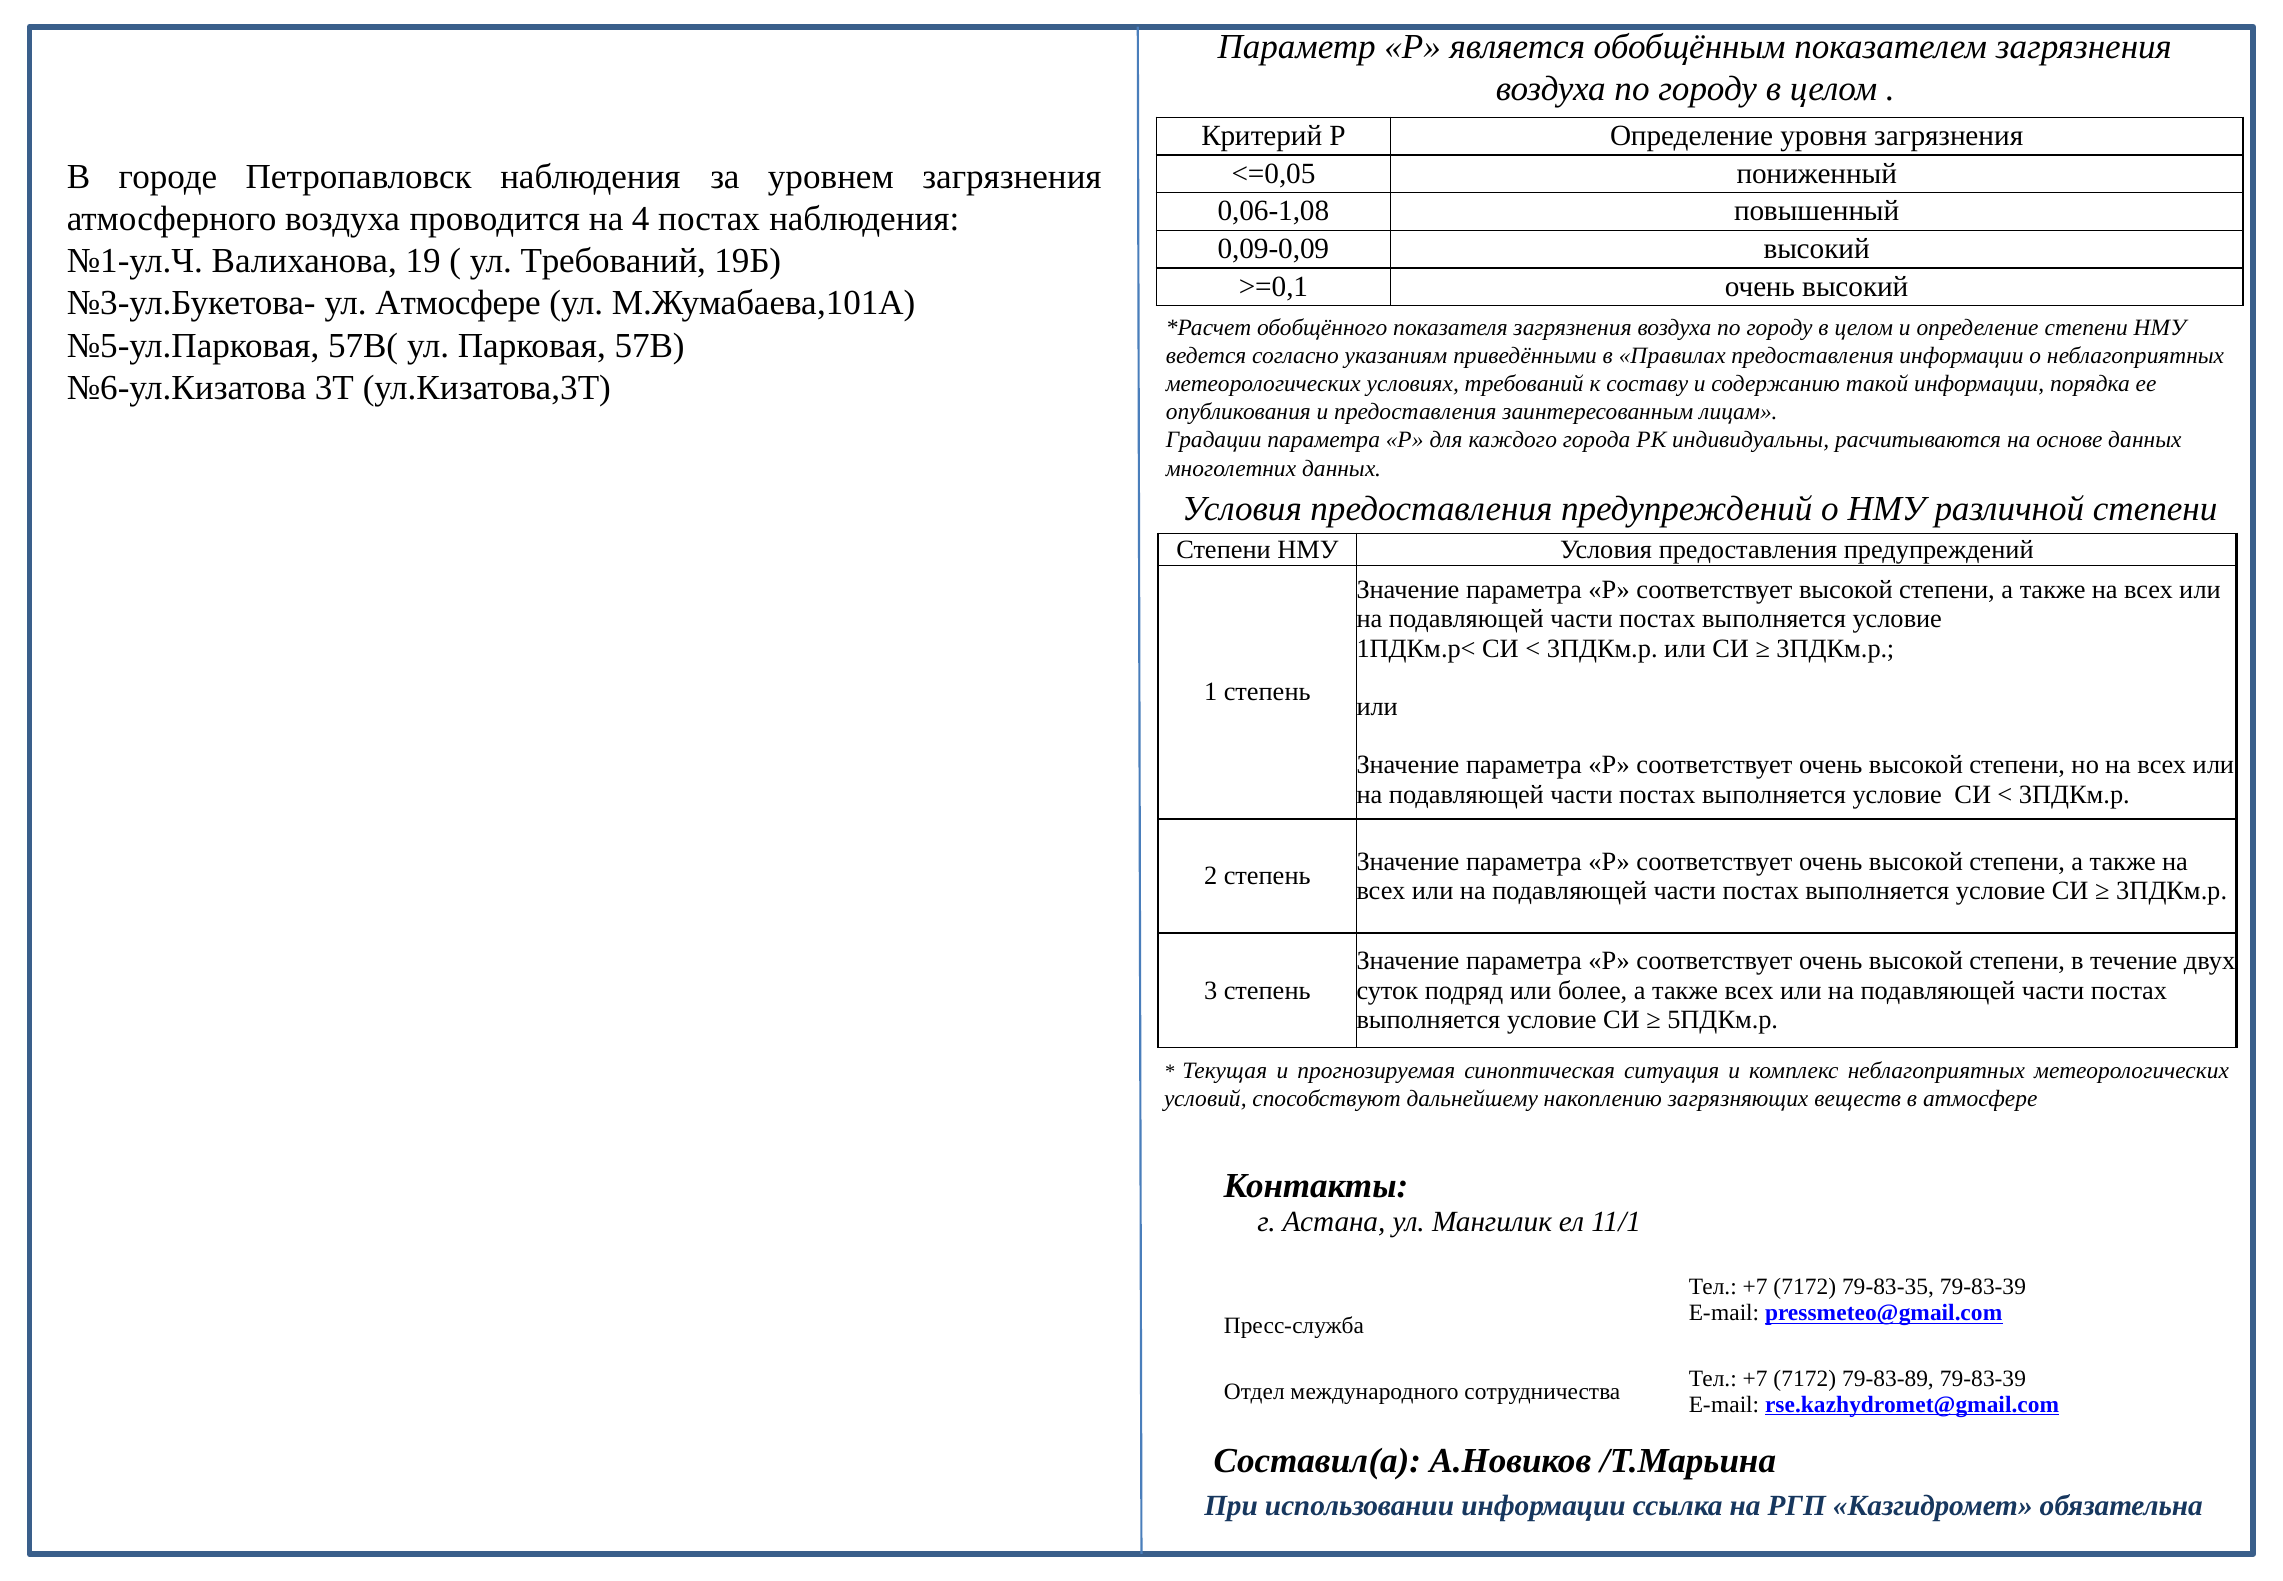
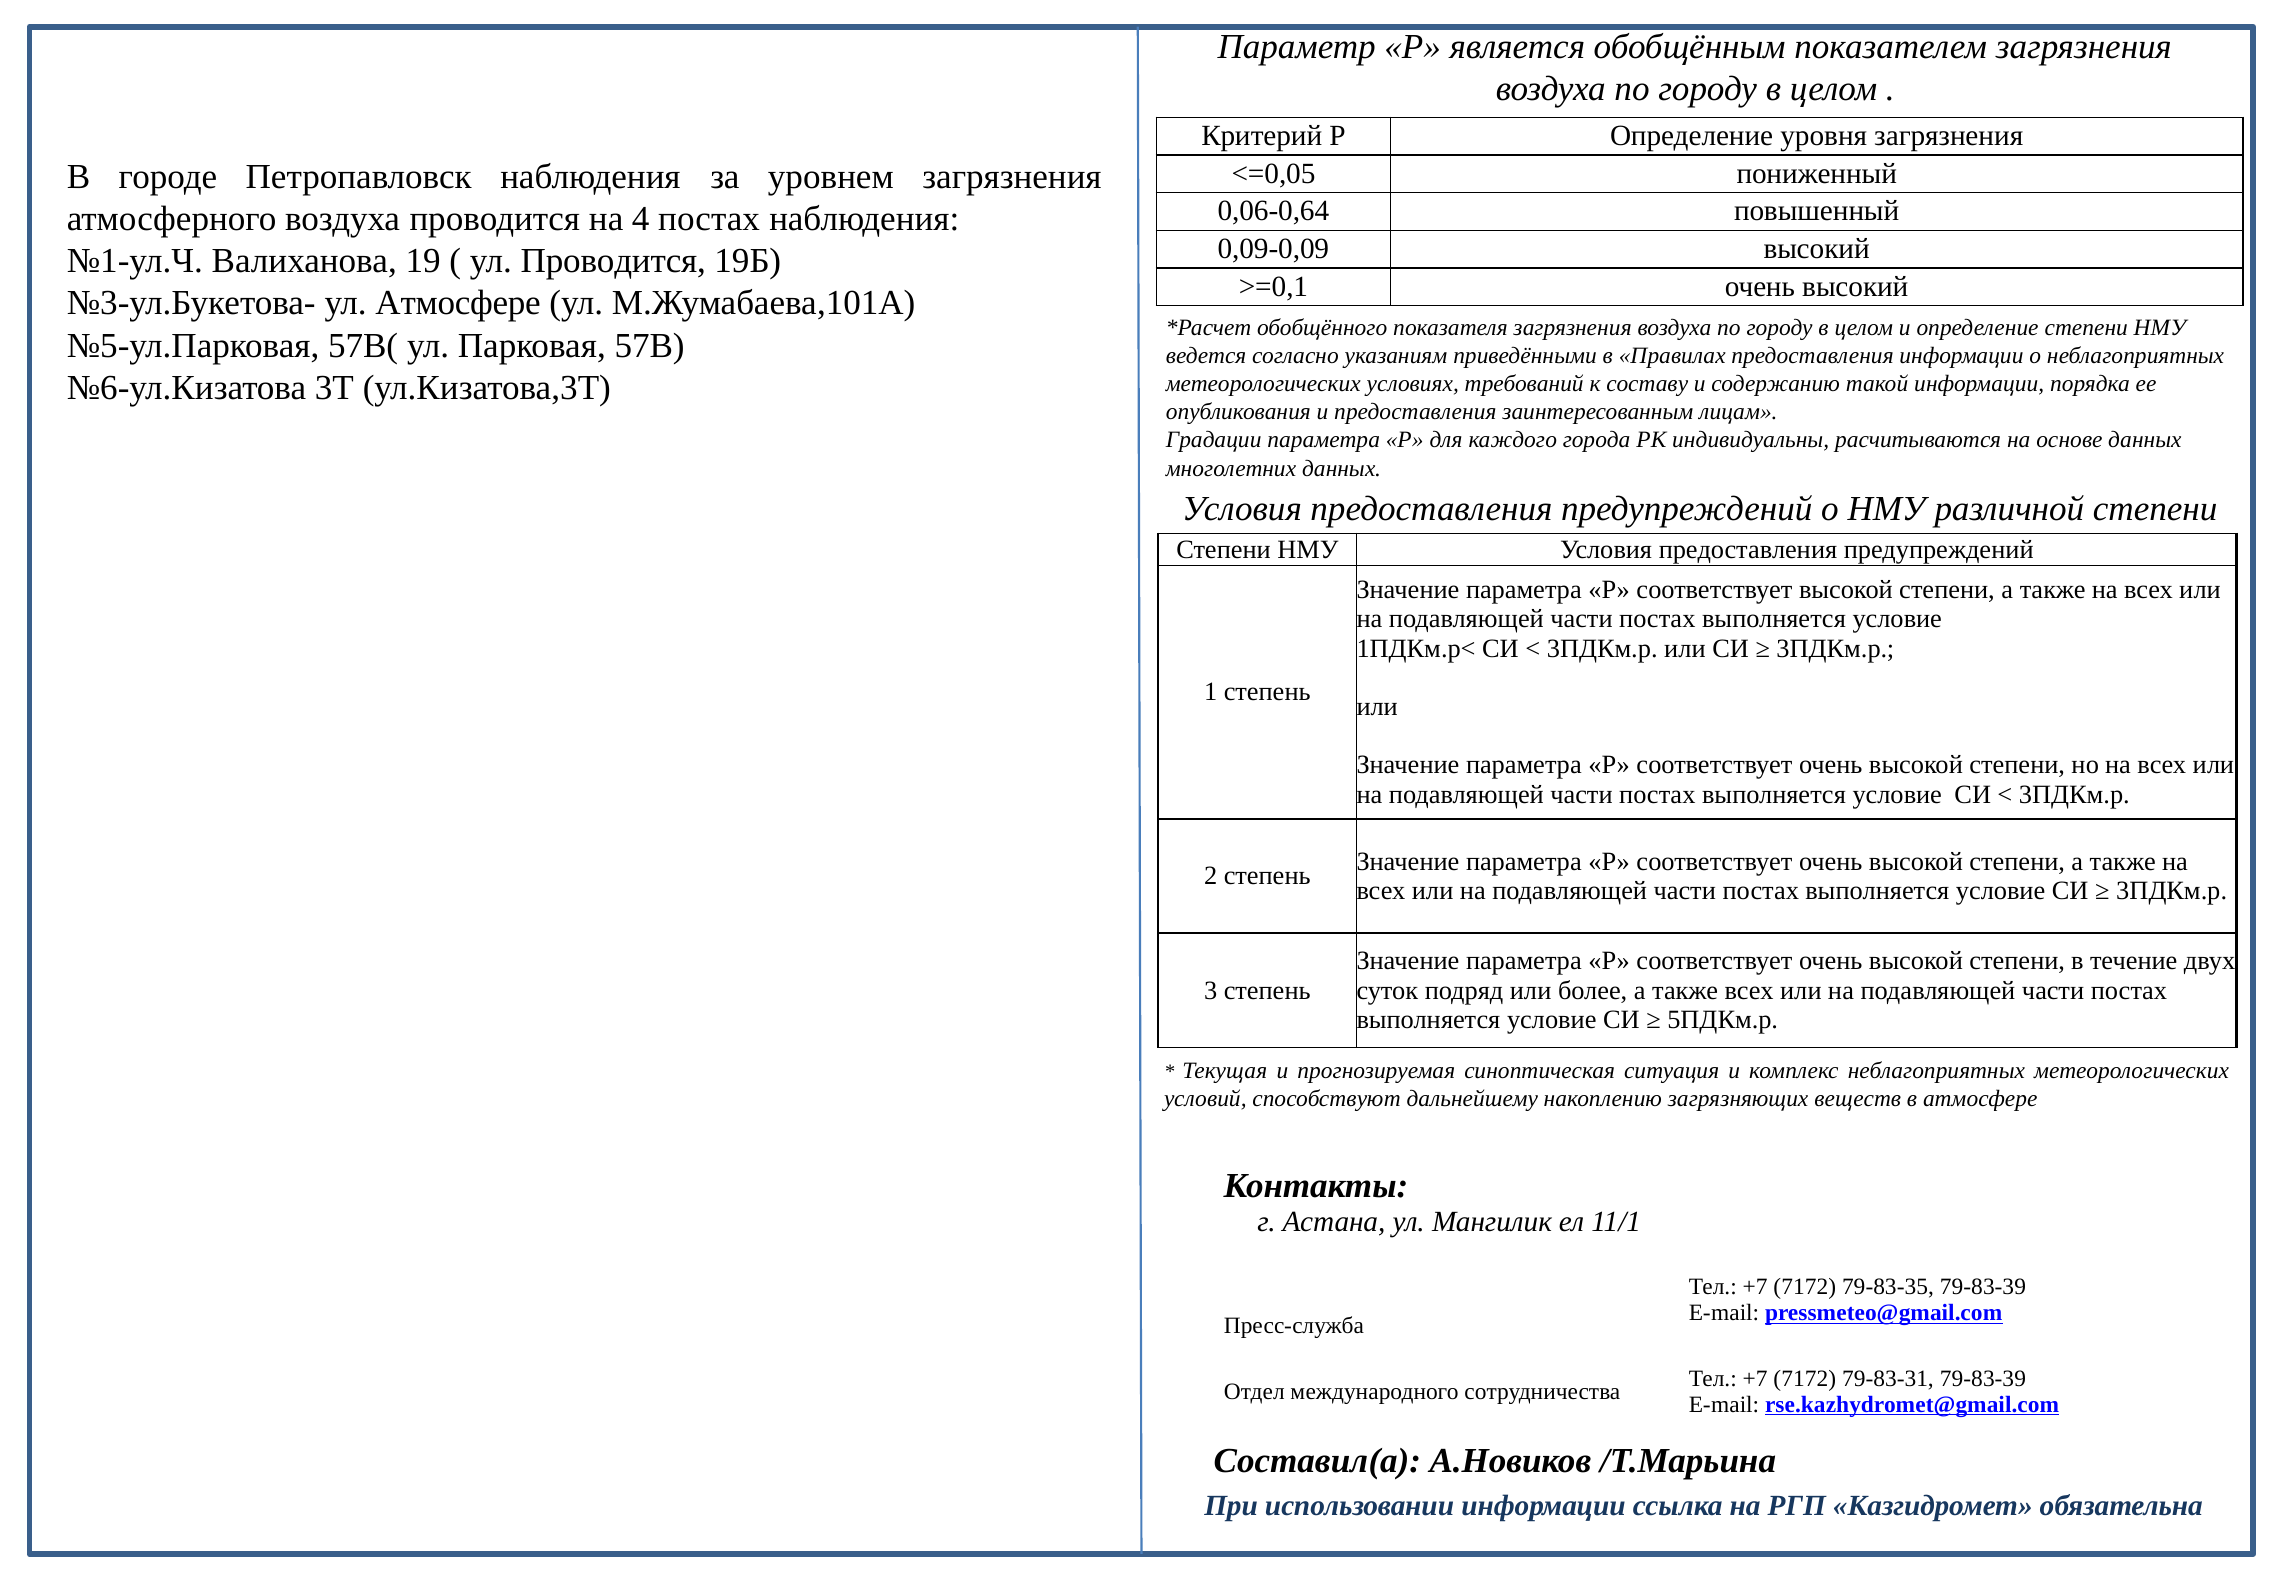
0,06-1,08: 0,06-1,08 -> 0,06-0,64 (1273, 211)
ул Требований: Требований -> Проводится (613, 261)
79-83-89: 79-83-89 -> 79-83-31 (1888, 1378)
